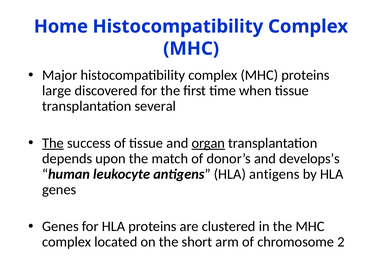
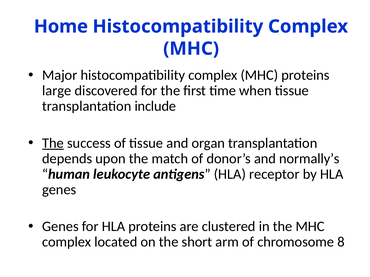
several: several -> include (155, 106)
organ underline: present -> none (208, 143)
develops’s: develops’s -> normally’s (309, 159)
HLA antigens: antigens -> receptor (274, 174)
2: 2 -> 8 (341, 242)
